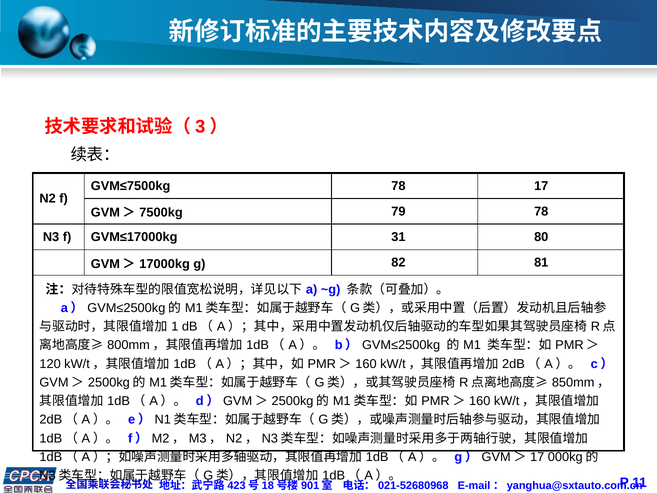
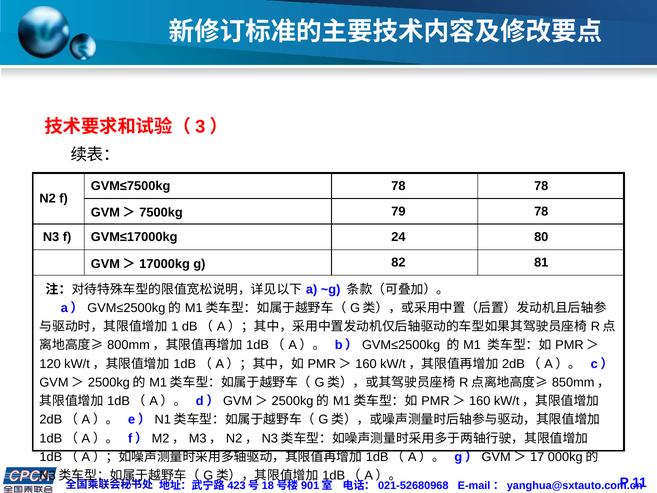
78 17: 17 -> 78 (541, 186)
31: 31 -> 24 (398, 237)
